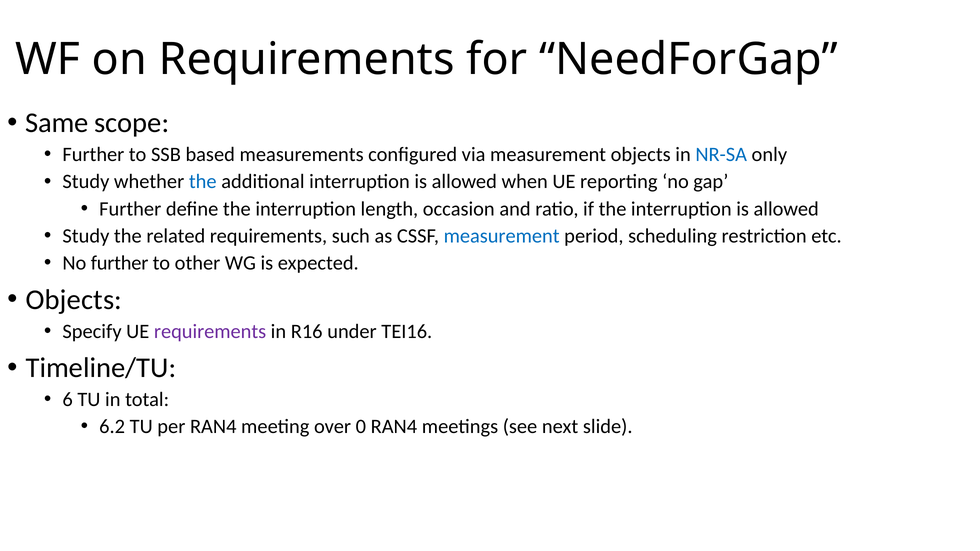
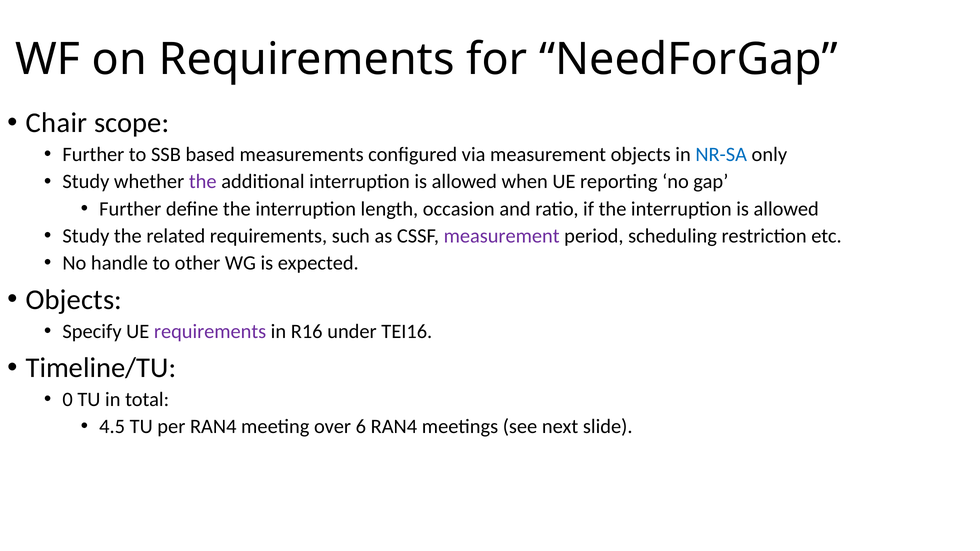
Same: Same -> Chair (57, 123)
the colour: blue -> purple (203, 182)
measurement colour: blue -> purple (502, 236)
No further: further -> handle (119, 263)
6: 6 -> 0 (68, 400)
6.2: 6.2 -> 4.5 (112, 427)
0: 0 -> 6 (361, 427)
